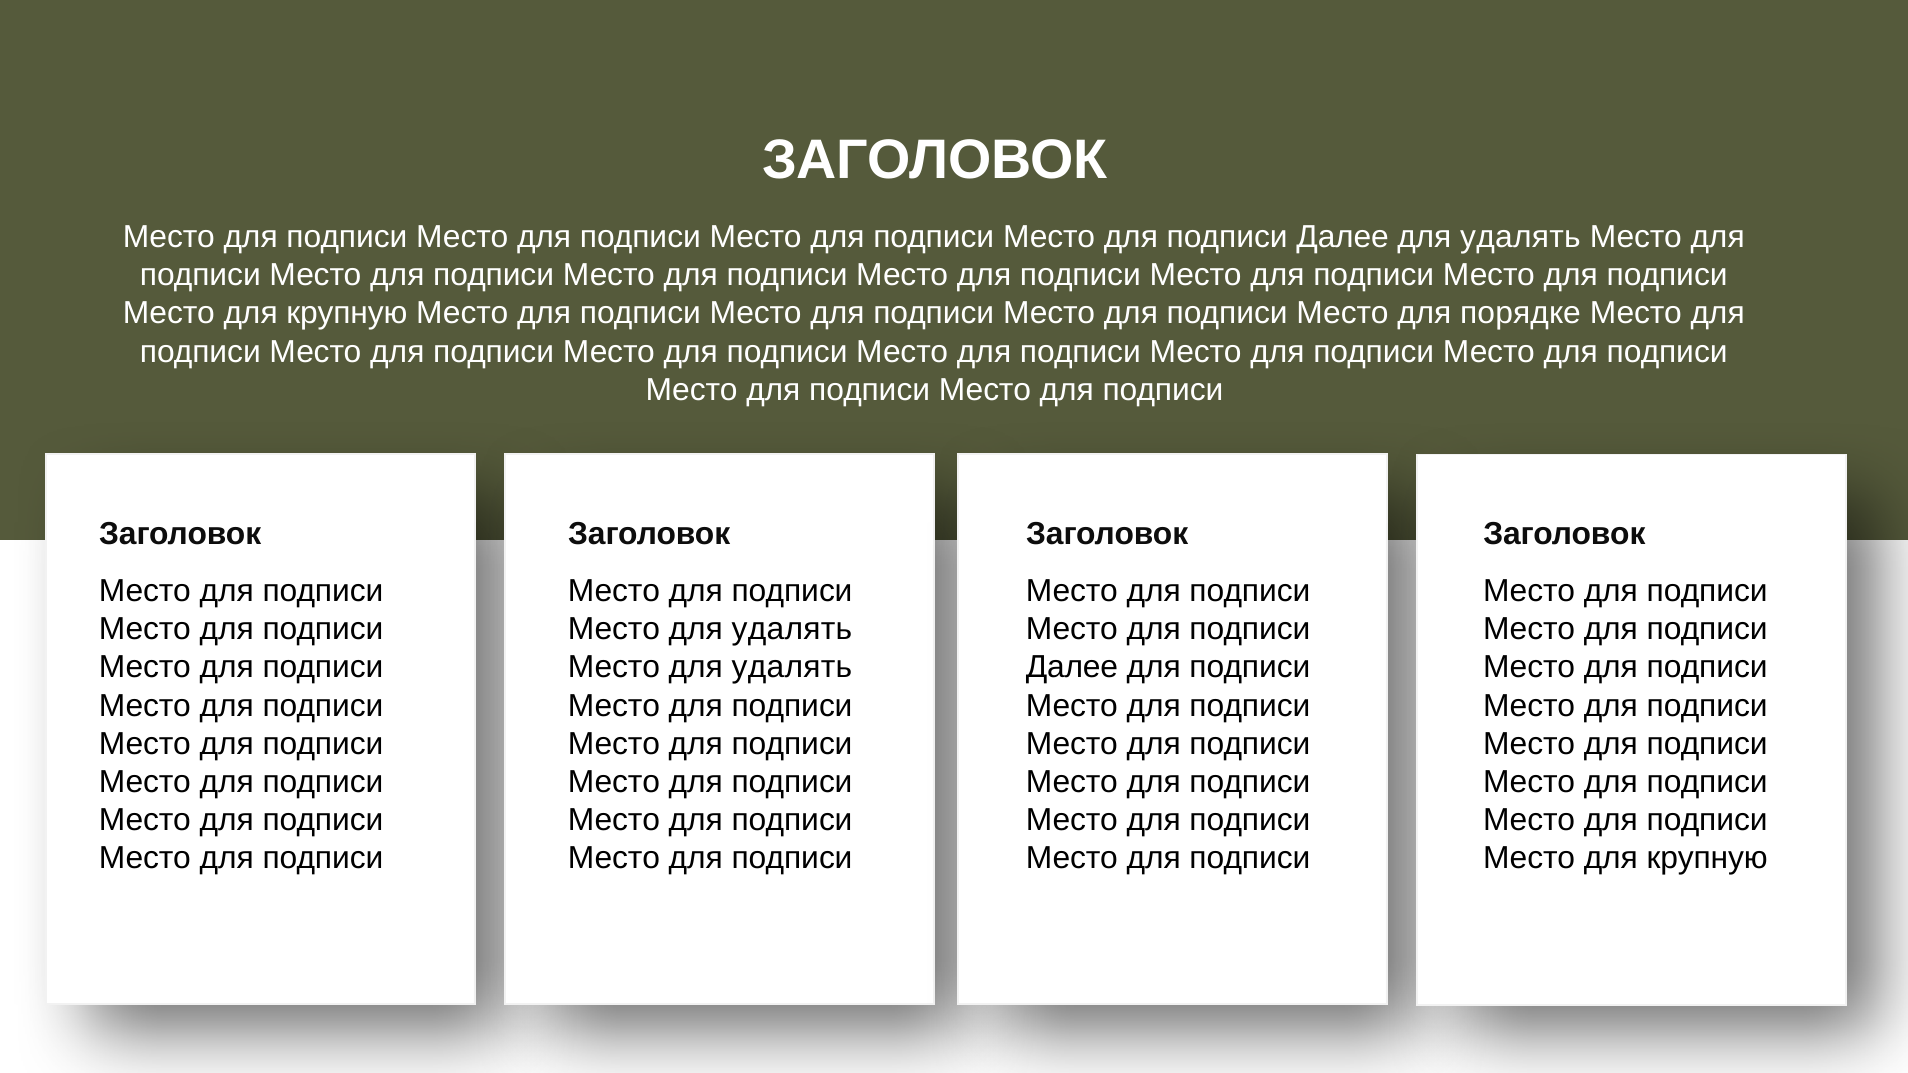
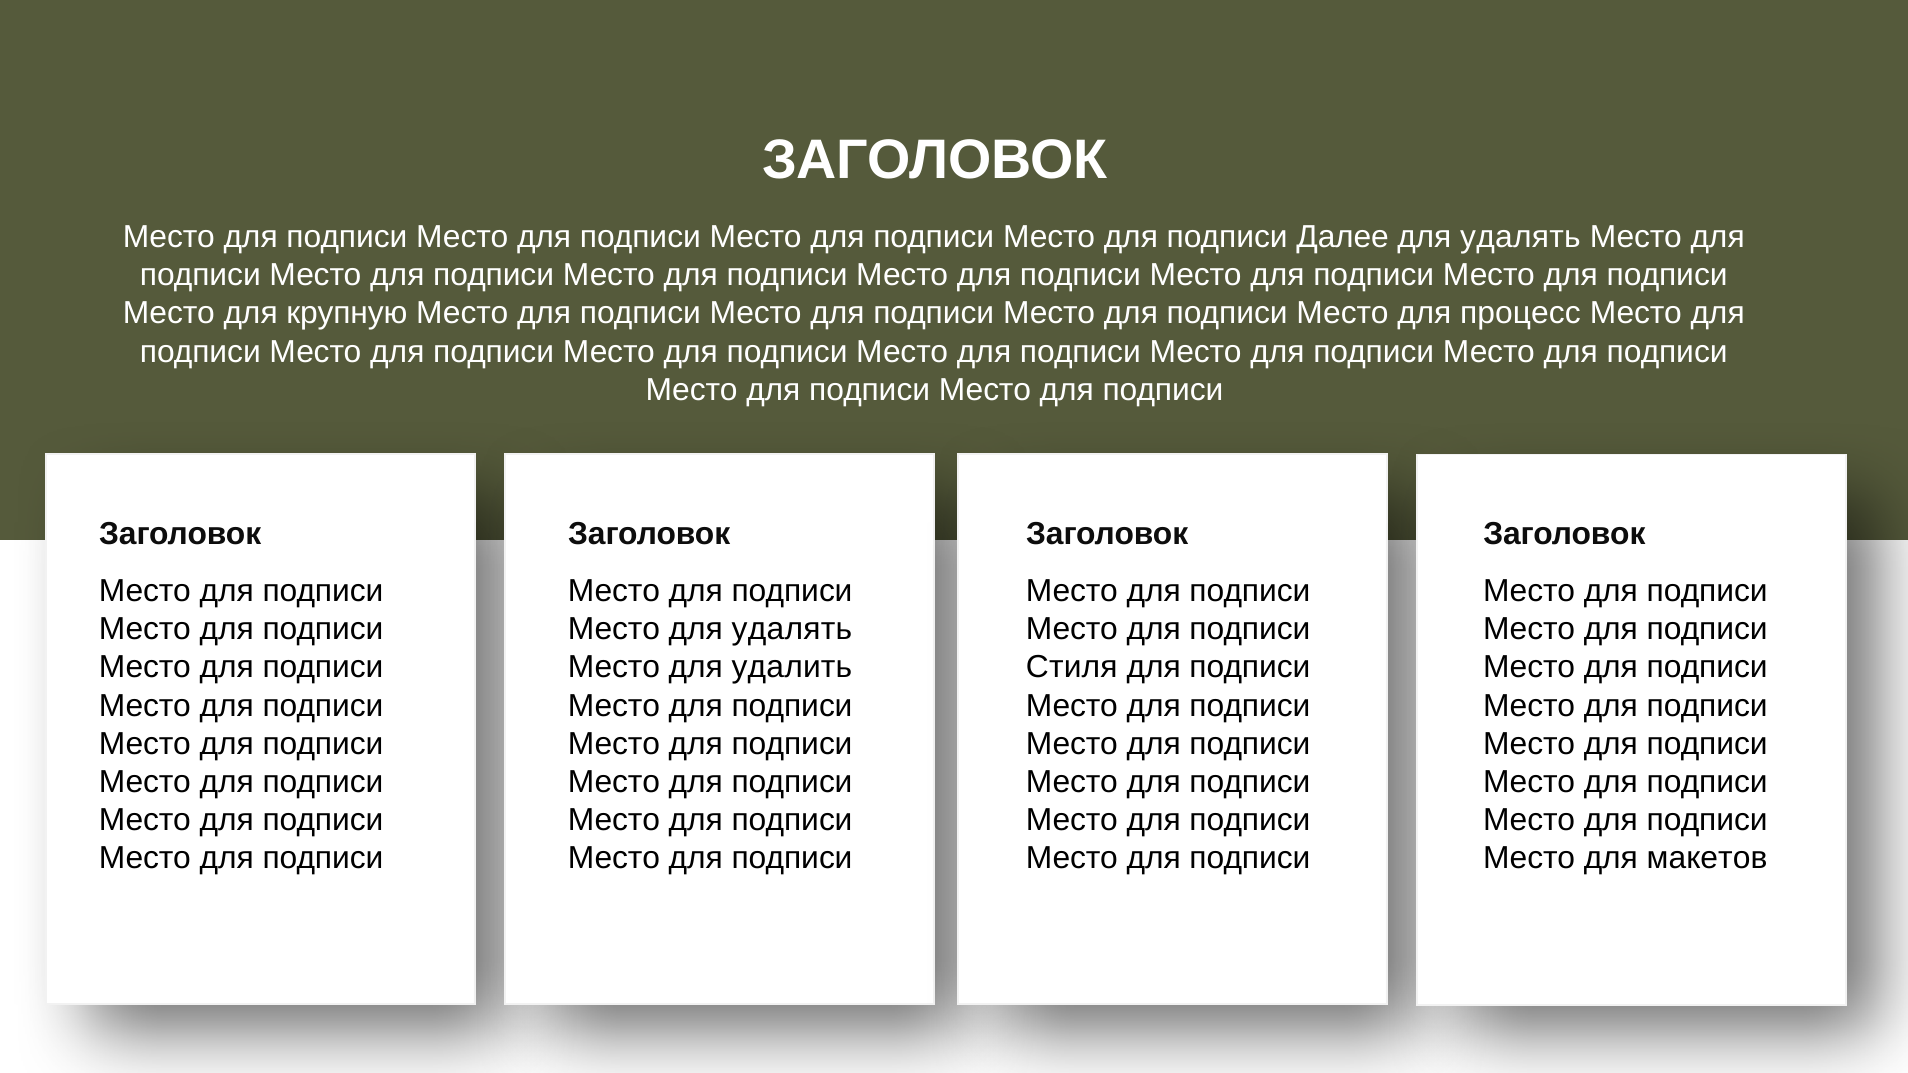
порядке: порядке -> процесс (1520, 314)
удалять: удалять -> удалить (792, 668)
Далее: Далее -> Стиля (1072, 668)
крупную: крупную -> макетов (1707, 858)
